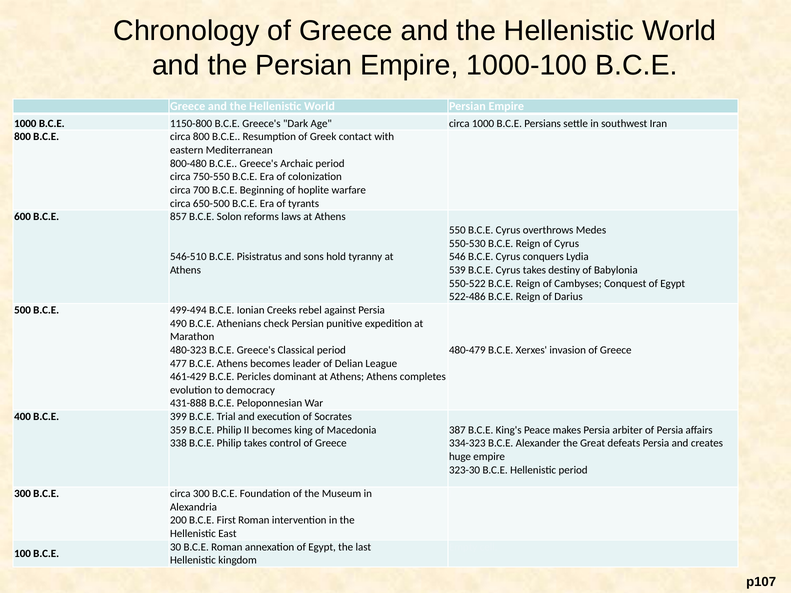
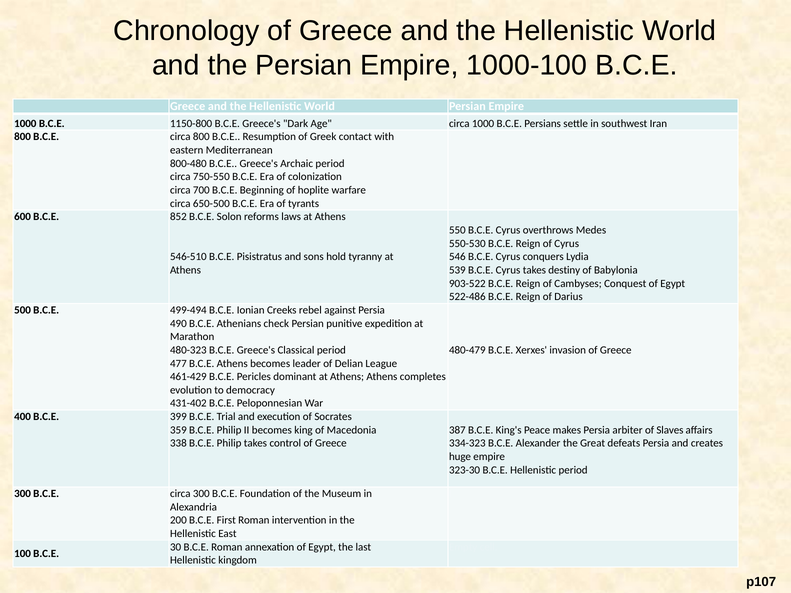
857: 857 -> 852 (178, 217)
550-522: 550-522 -> 903-522 (467, 284)
431-888: 431-888 -> 431-402 (188, 404)
of Persia: Persia -> Slaves (670, 430)
